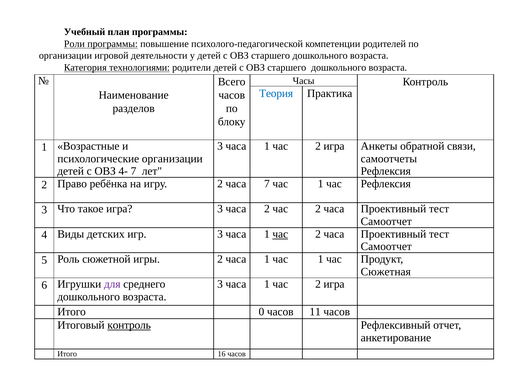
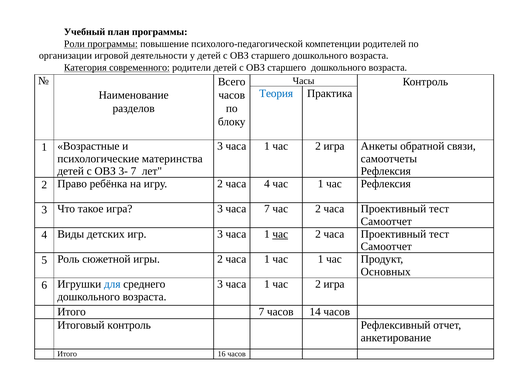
технологиями: технологиями -> современного (139, 67)
психологические организации: организации -> материнства (172, 158)
4-: 4- -> 3- (123, 171)
часа 7: 7 -> 4 (267, 183)
часа 2: 2 -> 7 (267, 208)
Сюжетная: Сюжетная -> Основных (386, 271)
для colour: purple -> blue (112, 284)
Итого 0: 0 -> 7 (261, 311)
11: 11 -> 14 (315, 311)
контроль underline: present -> none (129, 324)
